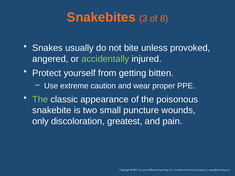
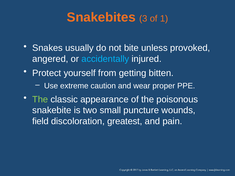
8: 8 -> 1 (164, 19)
accidentally colour: light green -> light blue (105, 59)
only: only -> field (40, 121)
